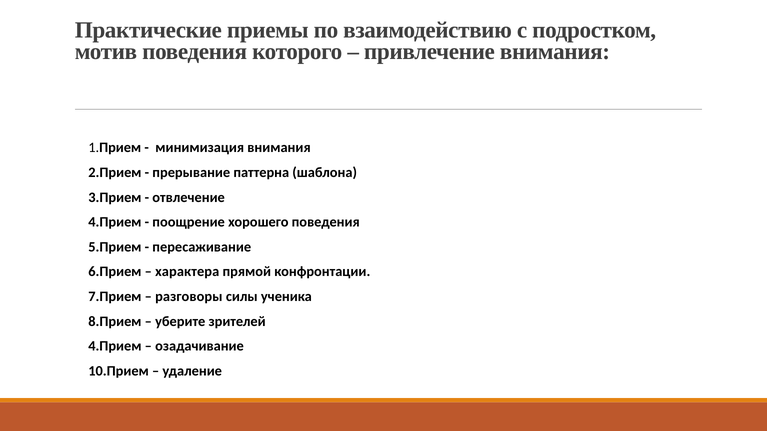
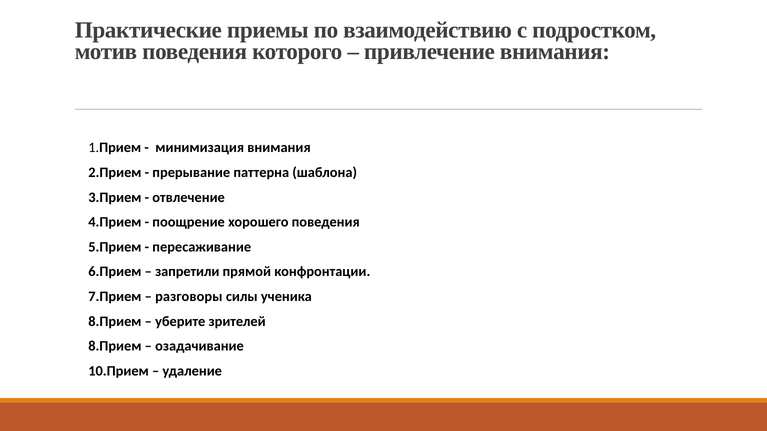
характера: характера -> запретили (187, 272)
4.Прием: 4.Прием -> 8.Прием (115, 347)
